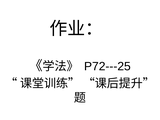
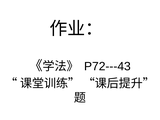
P72---25: P72---25 -> P72---43 (107, 66)
